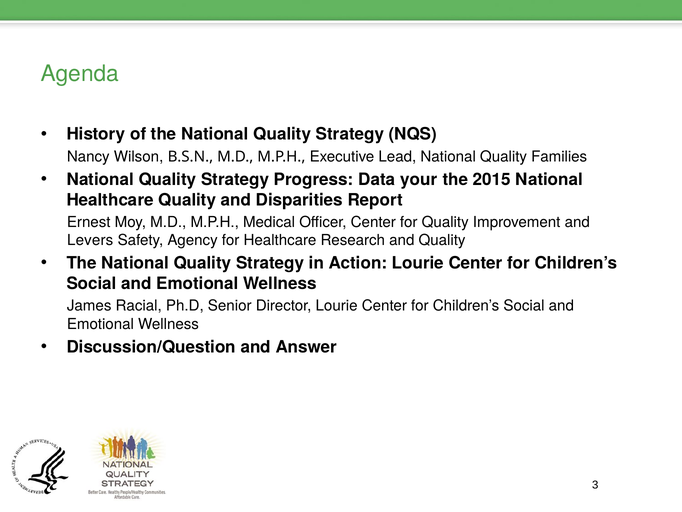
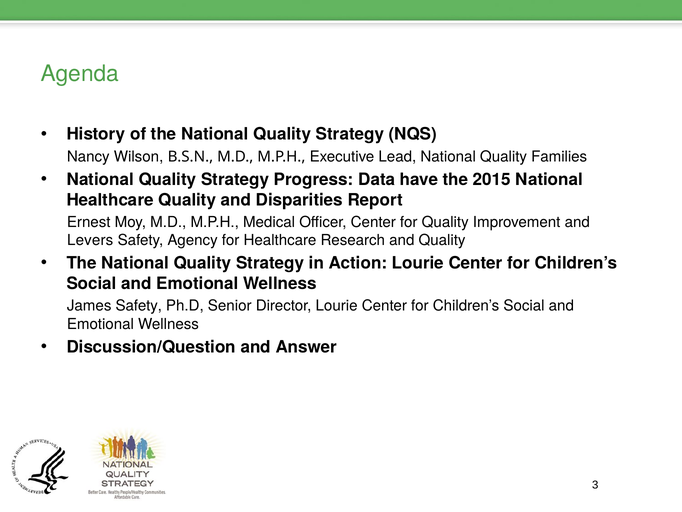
your: your -> have (419, 179)
James Racial: Racial -> Safety (139, 306)
